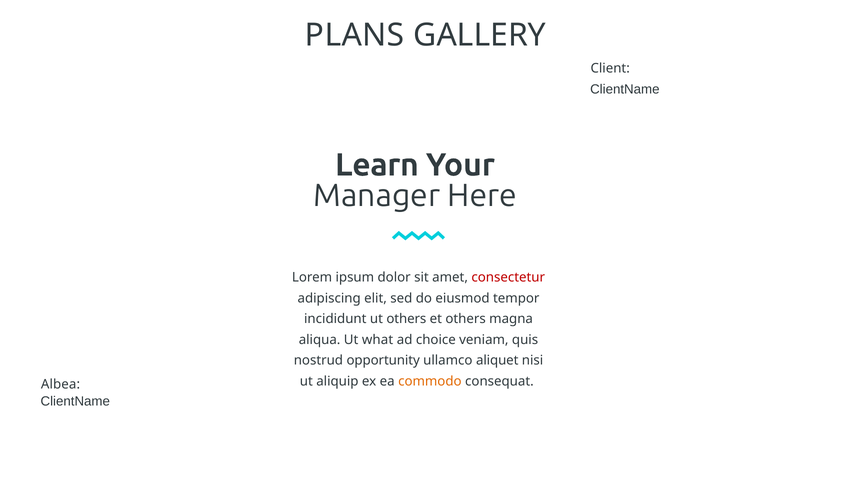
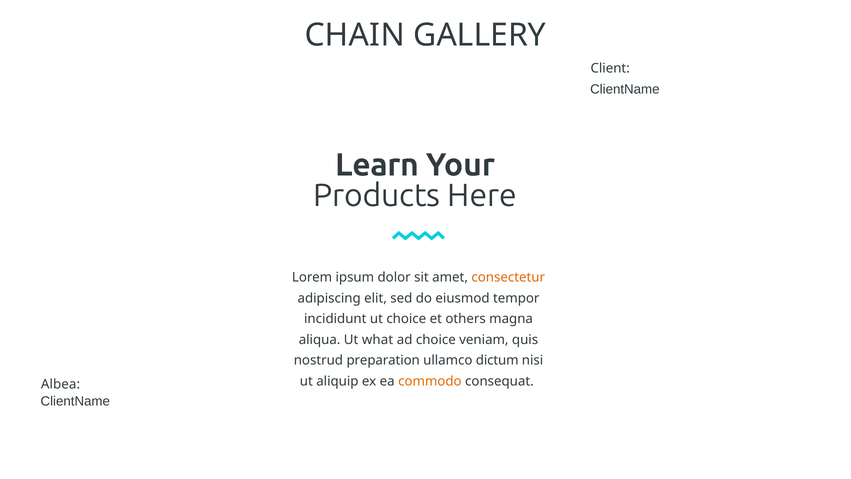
PLANS: PLANS -> CHAIN (355, 35)
Manager: Manager -> Products (377, 195)
consectetur colour: red -> orange (508, 277)
ut others: others -> choice (406, 319)
opportunity: opportunity -> preparation (383, 360)
aliquet: aliquet -> dictum (497, 360)
